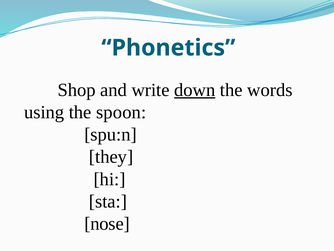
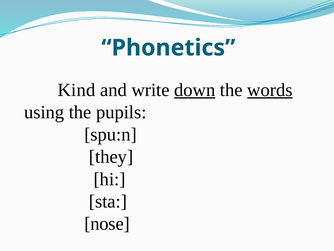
Shop: Shop -> Kind (76, 90)
words underline: none -> present (270, 90)
spoon: spoon -> pupils (121, 112)
